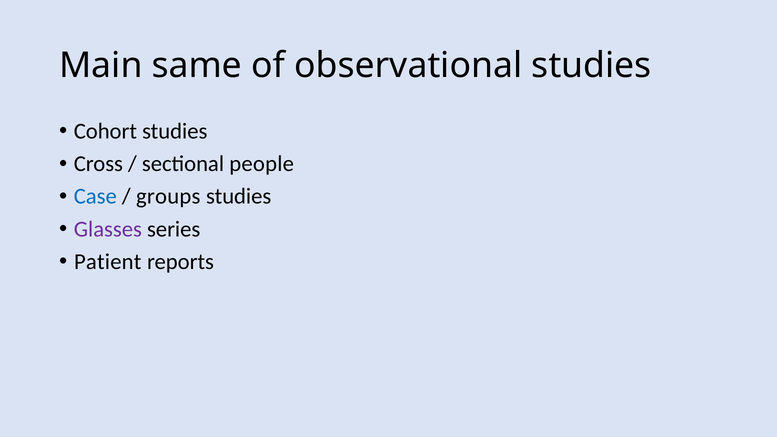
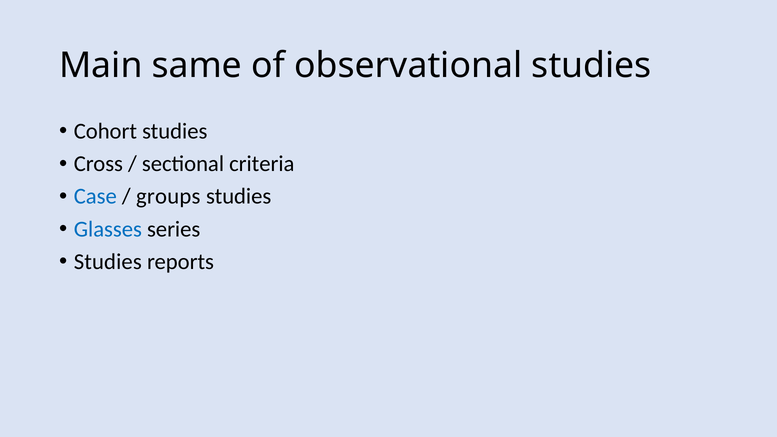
people: people -> criteria (262, 164)
Glasses colour: purple -> blue (108, 229)
Patient: Patient -> Studies (108, 262)
